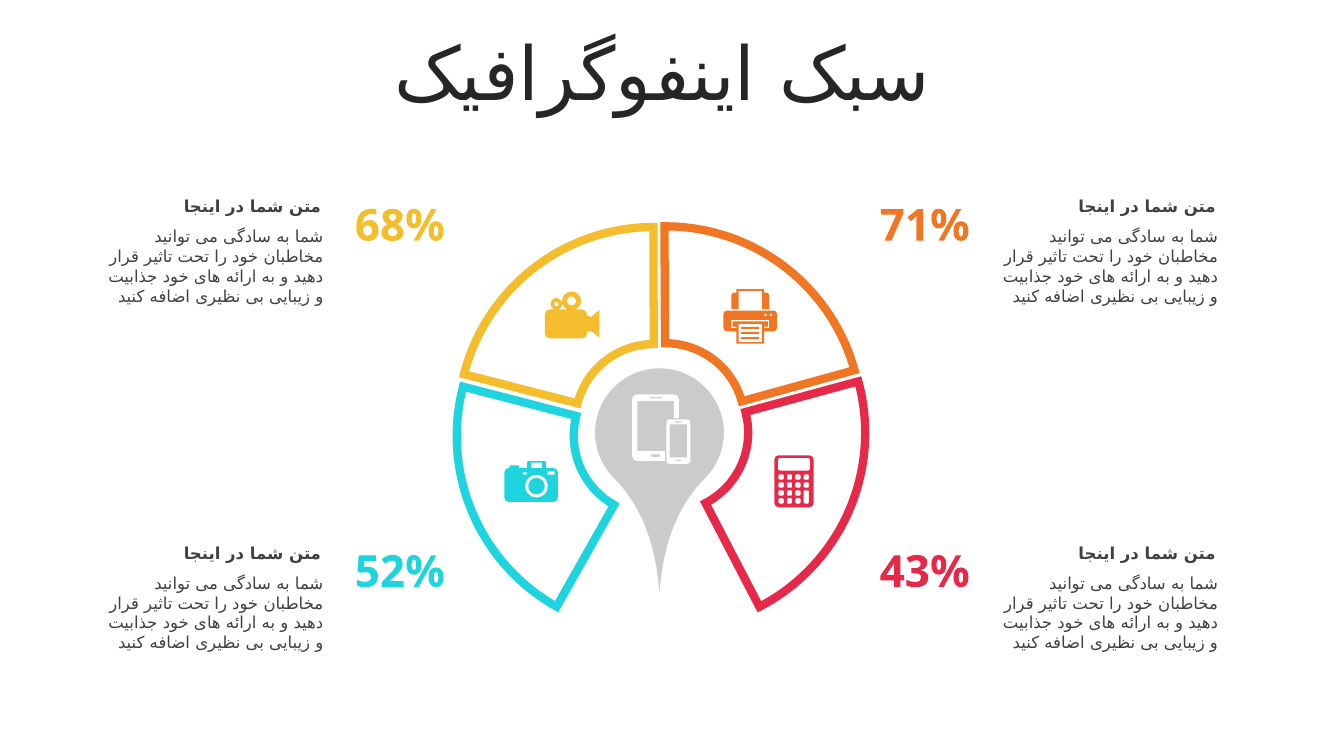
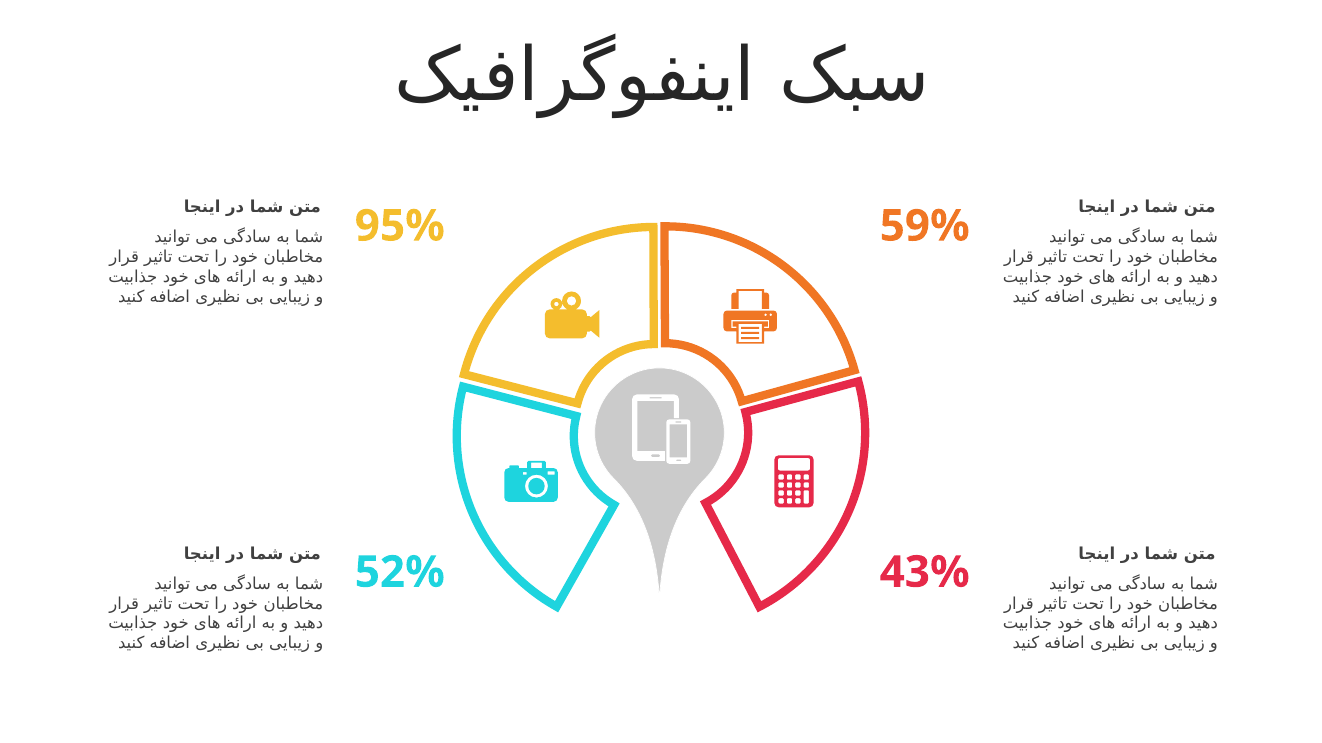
68%: 68% -> 95% (400, 226)
71%: 71% -> 59% (925, 226)
